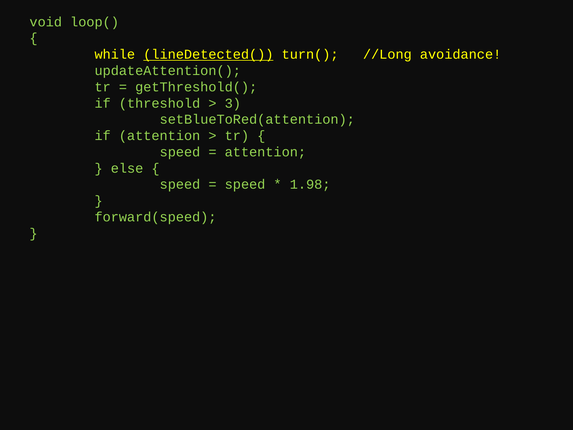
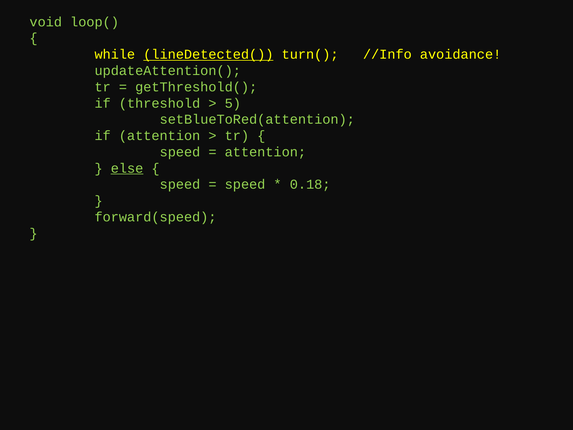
//Long: //Long -> //Info (387, 54)
3: 3 -> 5 (233, 103)
else underline: none -> present (127, 168)
1.98: 1.98 -> 0.18 (310, 184)
